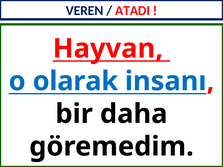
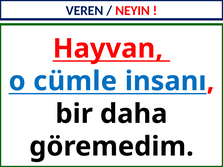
ATADI: ATADI -> NEYIN (133, 11)
olarak: olarak -> cümle (75, 81)
